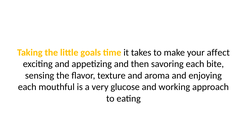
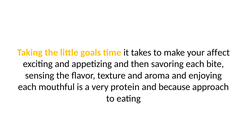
glucose: glucose -> protein (125, 87)
working: working -> because (174, 87)
